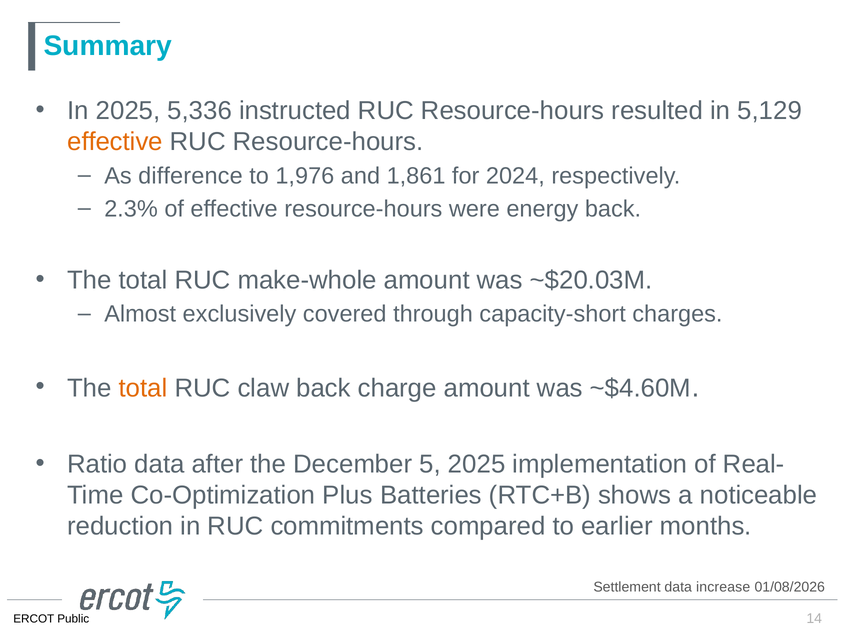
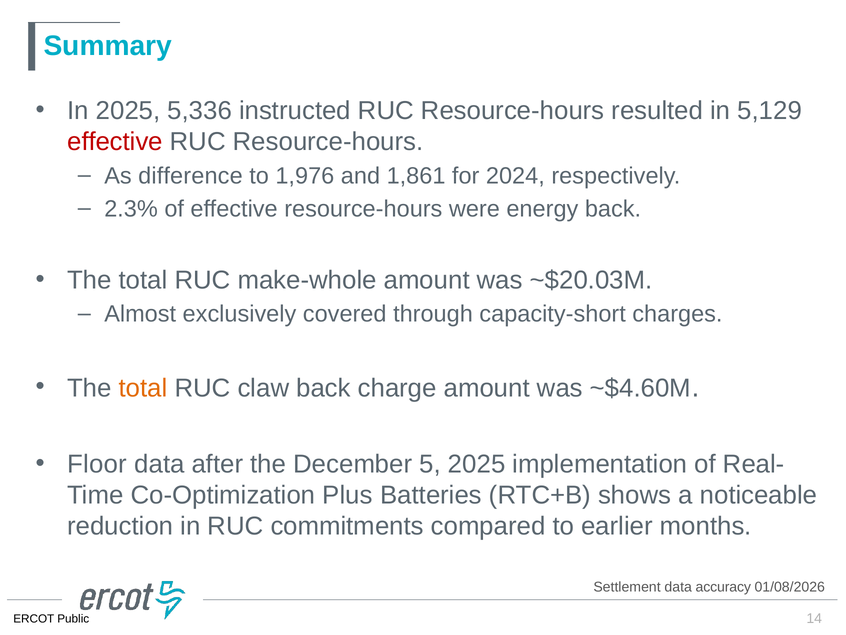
effective colour: orange -> red (115, 142)
Ratio: Ratio -> Floor (97, 464)
increase: increase -> accuracy (723, 587)
